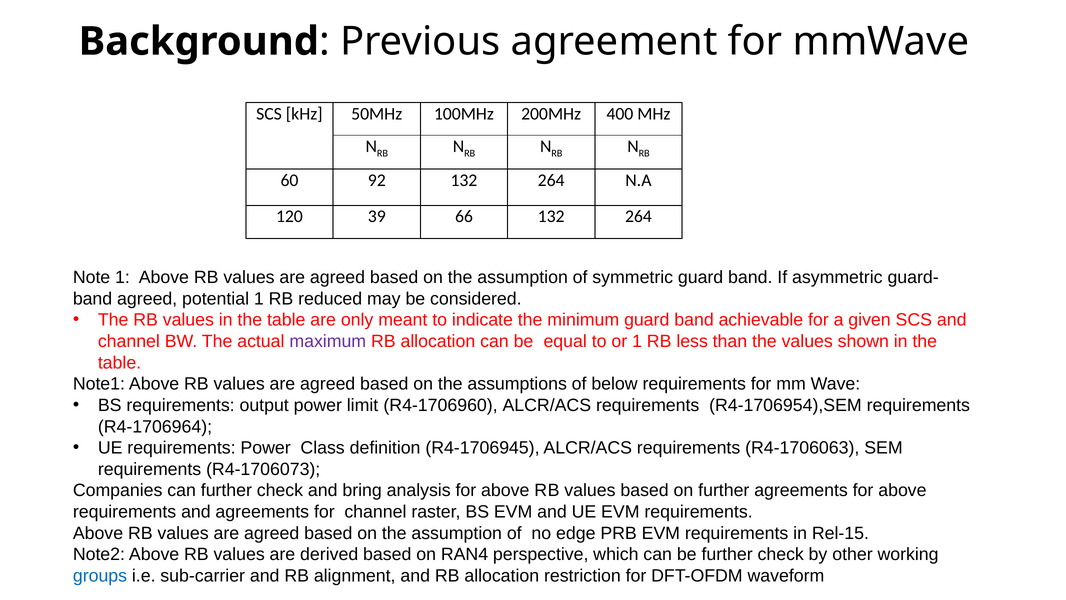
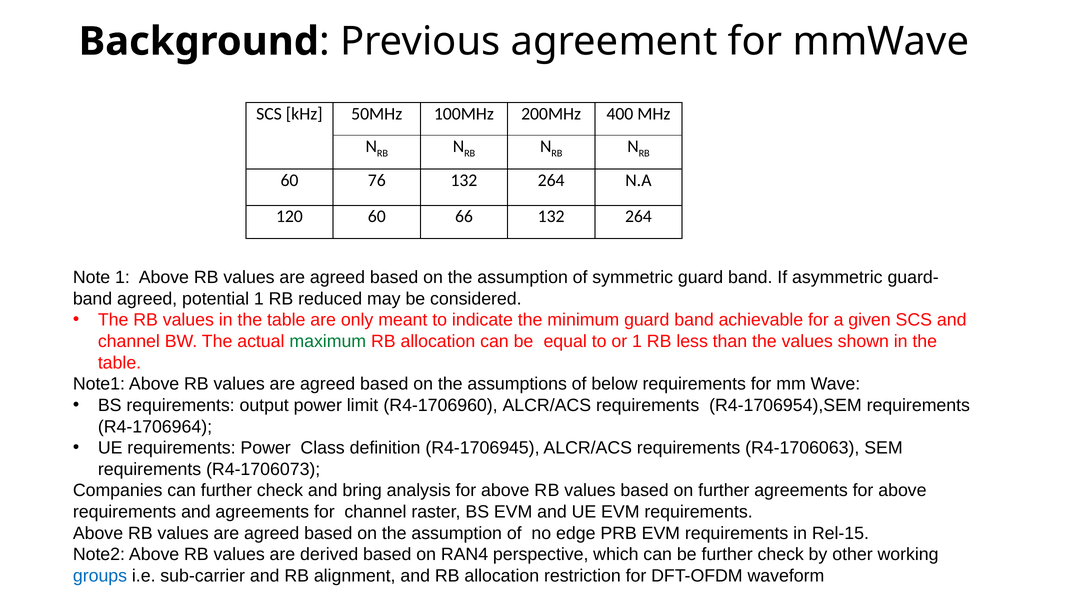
92: 92 -> 76 (377, 180)
120 39: 39 -> 60 (377, 216)
maximum colour: purple -> green (328, 341)
